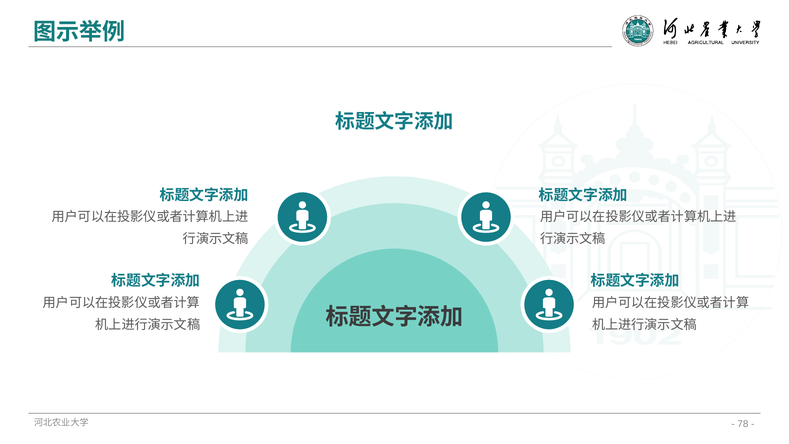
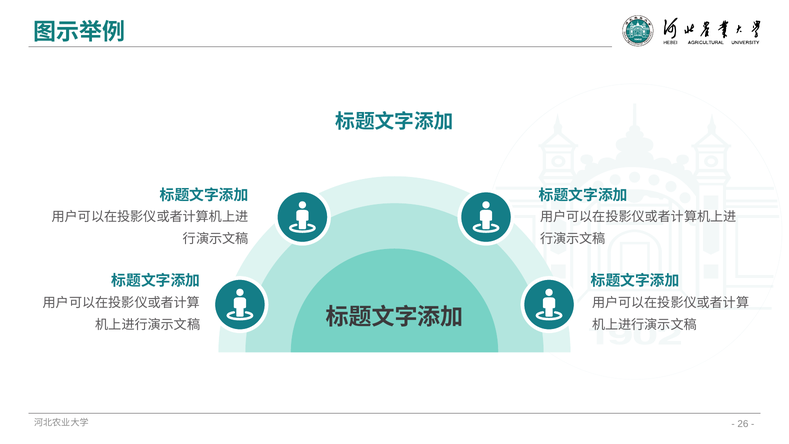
78: 78 -> 26 (743, 424)
